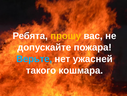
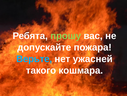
прошу colour: yellow -> light green (66, 36)
